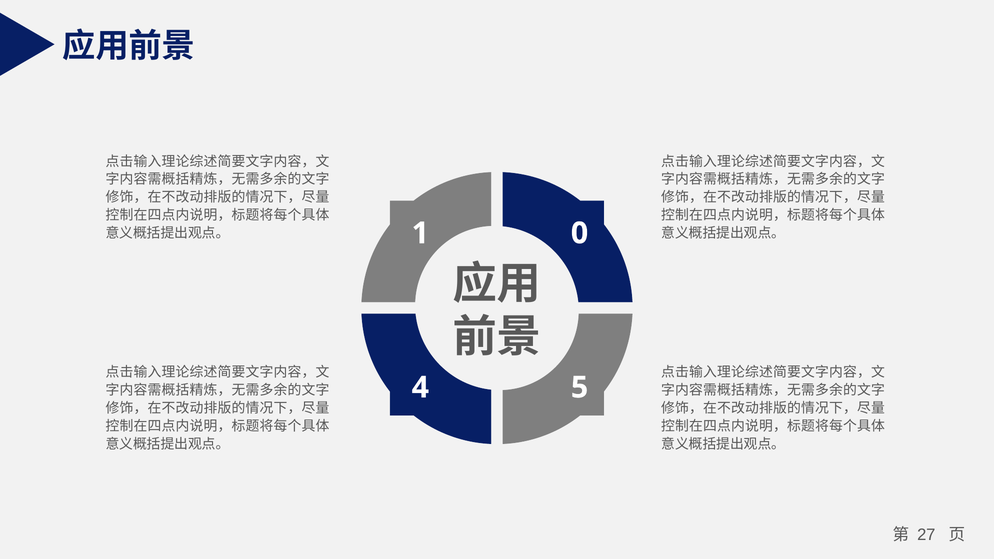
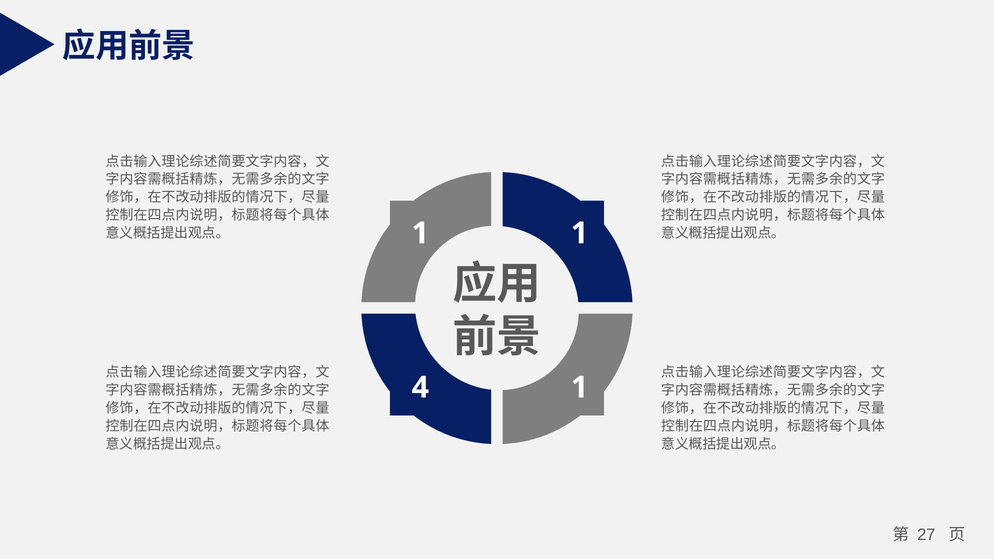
1 0: 0 -> 1 (580, 233)
4 5: 5 -> 1 (580, 388)
